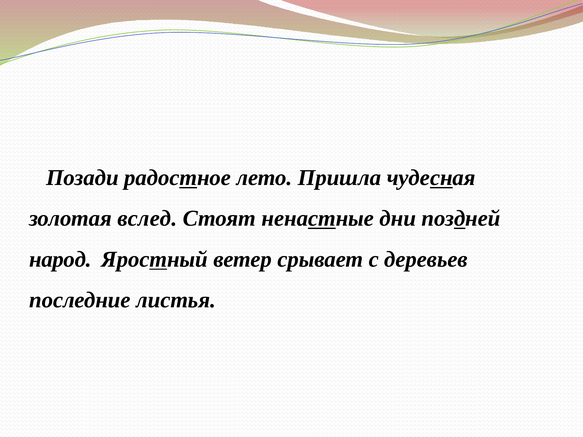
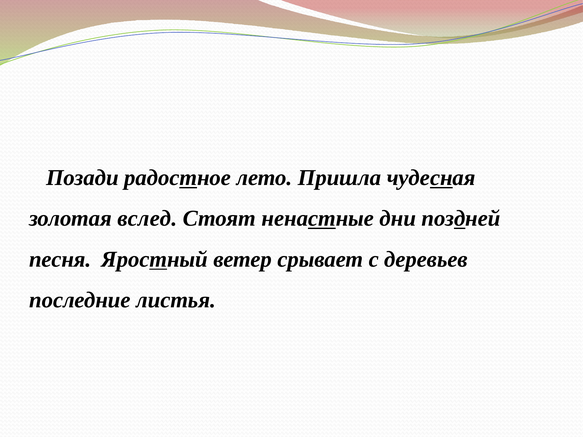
народ: народ -> песня (60, 259)
